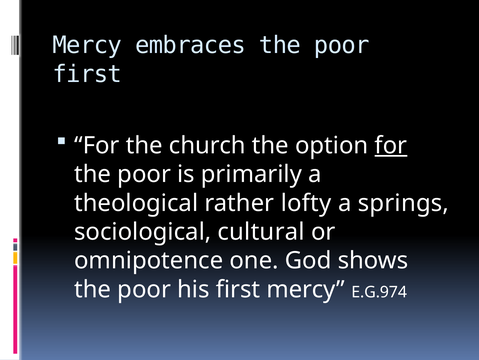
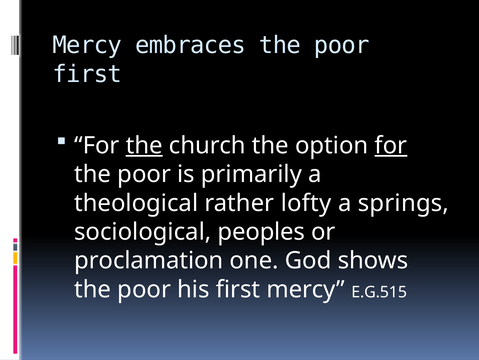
the underline: none -> present (144, 145)
cultural: cultural -> peoples (261, 231)
omnipotence: omnipotence -> proclamation (149, 260)
E.G.974: E.G.974 -> E.G.515 (379, 292)
